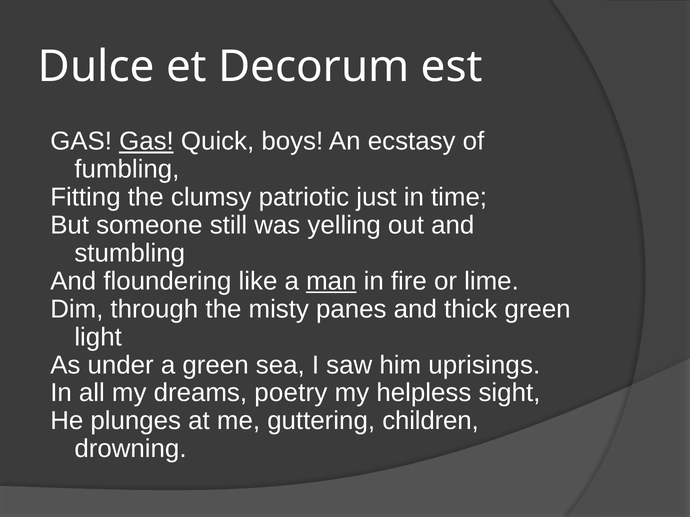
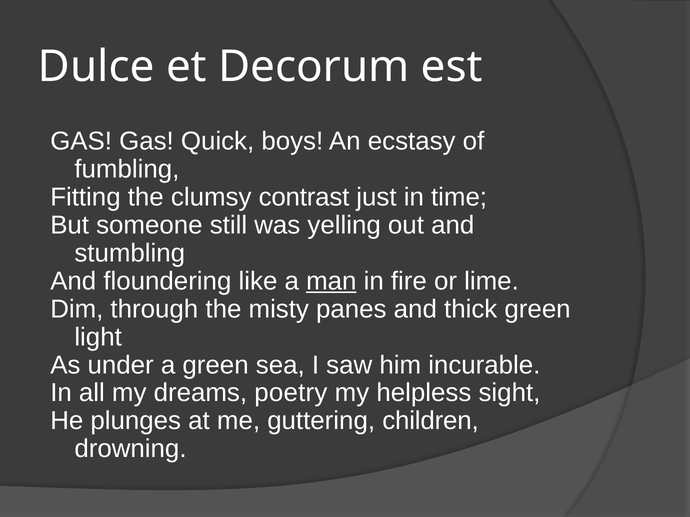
Gas underline: present -> none (146, 141)
patriotic: patriotic -> contrast (304, 197)
uprisings: uprisings -> incurable (484, 365)
